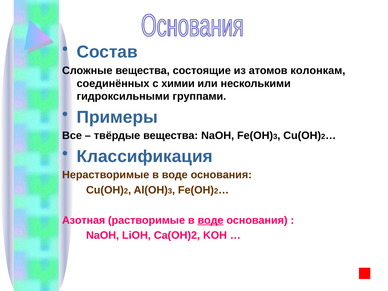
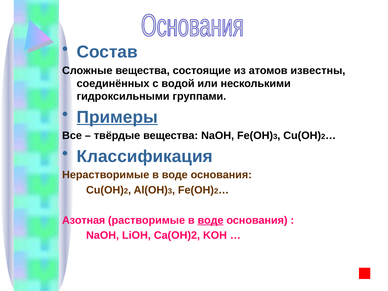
колонкам: колонкам -> известны (318, 71)
химии: химии -> водой (178, 83)
Примеры underline: none -> present (117, 117)
